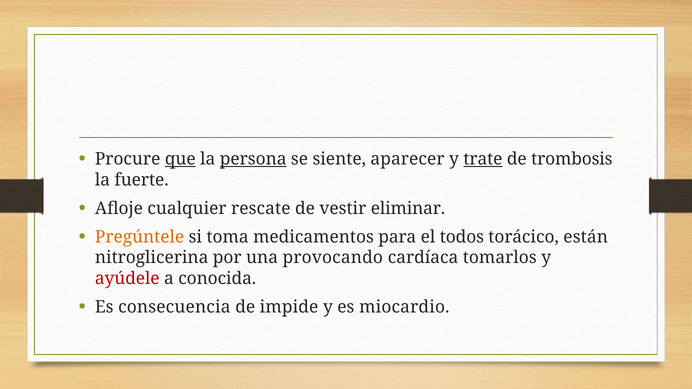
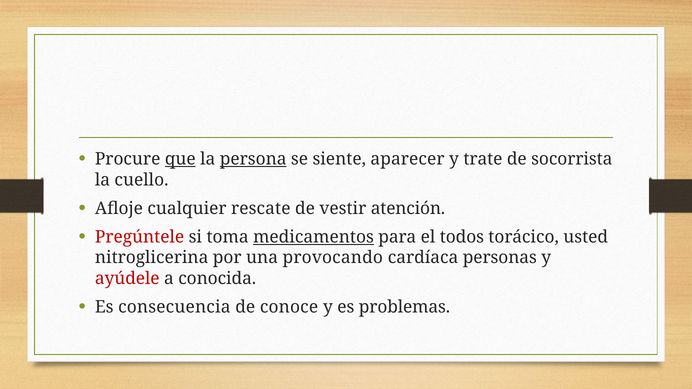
trate underline: present -> none (483, 159)
trombosis: trombosis -> socorrista (572, 159)
fuerte: fuerte -> cuello (141, 180)
eliminar: eliminar -> atención (408, 209)
Pregúntele colour: orange -> red (140, 237)
medicamentos underline: none -> present (313, 237)
están: están -> usted (586, 237)
tomarlos: tomarlos -> personas (500, 258)
impide: impide -> conoce (289, 307)
miocardio: miocardio -> problemas (404, 307)
